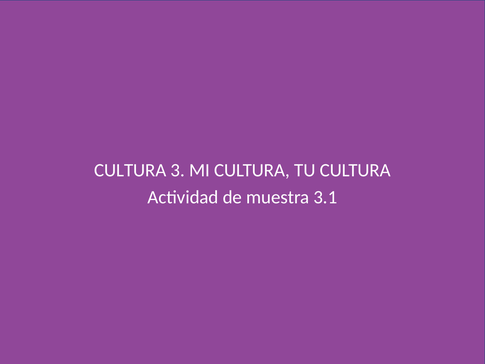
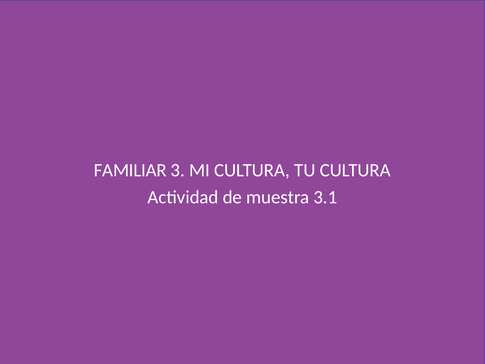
CULTURA: CULTURA -> FAMILIAR (130, 170)
